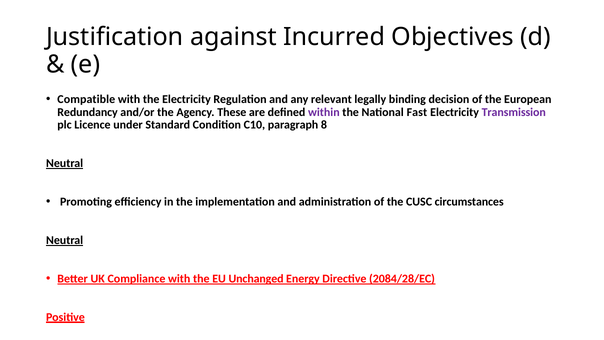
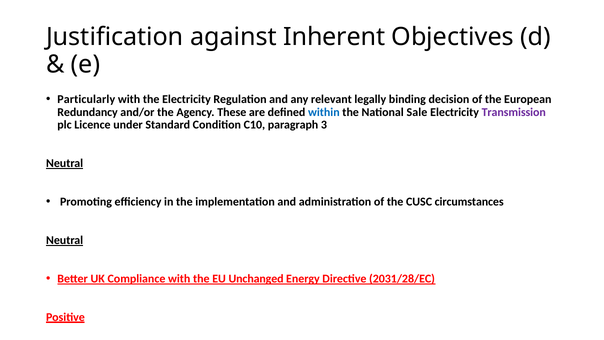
Incurred: Incurred -> Inherent (334, 37)
Compatible: Compatible -> Particularly (86, 99)
within colour: purple -> blue (324, 112)
Fast: Fast -> Sale (417, 112)
8: 8 -> 3 (324, 125)
2084/28/EC: 2084/28/EC -> 2031/28/EC (402, 279)
